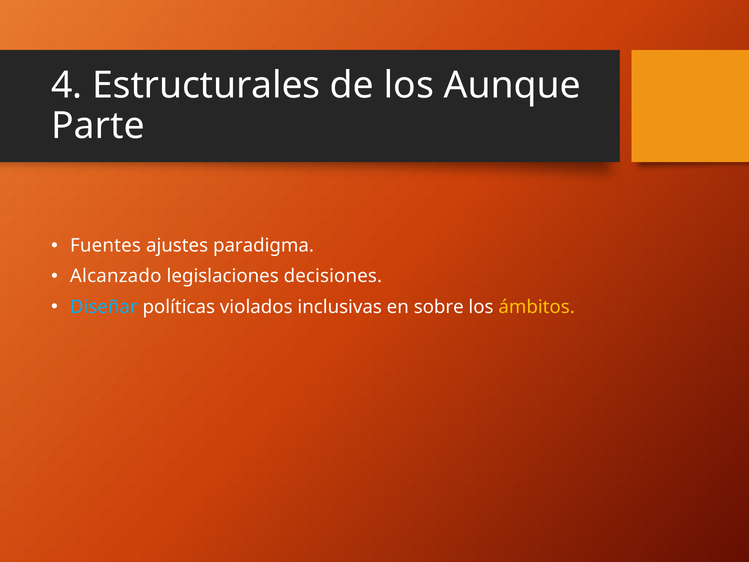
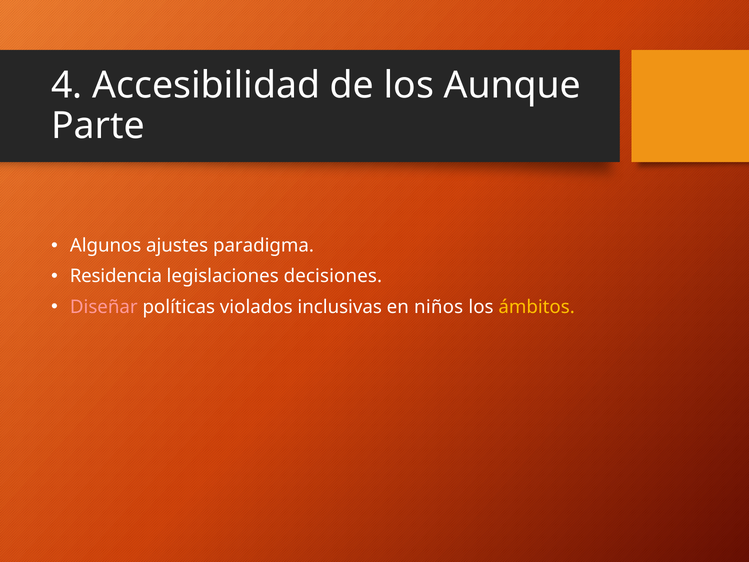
Estructurales: Estructurales -> Accesibilidad (206, 85)
Fuentes: Fuentes -> Algunos (106, 246)
Alcanzado: Alcanzado -> Residencia (116, 276)
Diseñar colour: light blue -> pink (104, 307)
sobre: sobre -> niños (439, 307)
